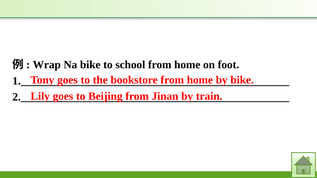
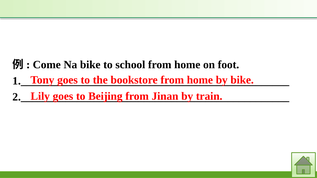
Wrap: Wrap -> Come (47, 65)
